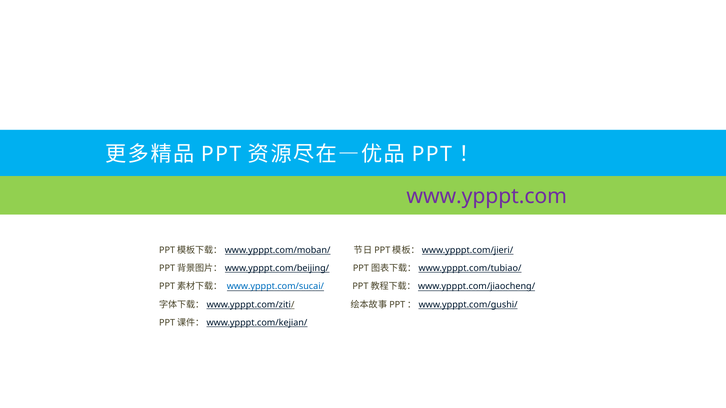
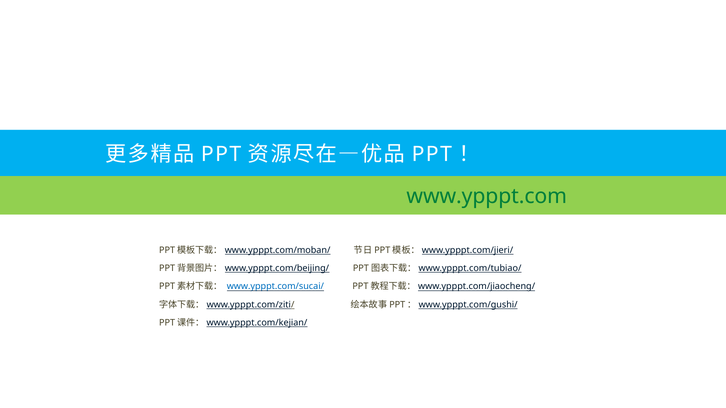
www.ypppt.com colour: purple -> green (487, 197)
